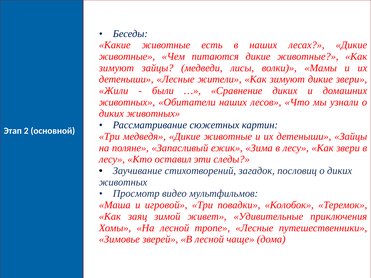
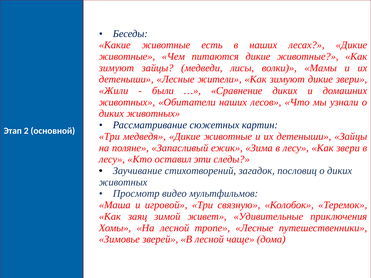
повадки: повадки -> связную (239, 205)
